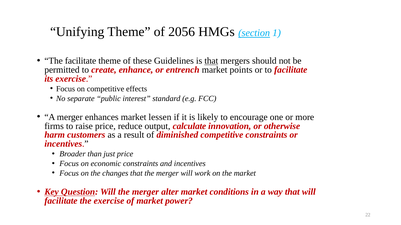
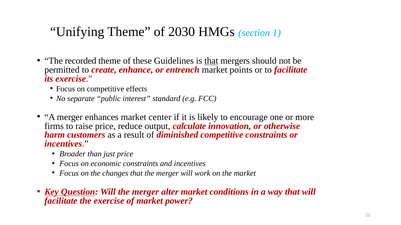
2056: 2056 -> 2030 (182, 32)
section underline: present -> none (254, 33)
The facilitate: facilitate -> recorded (81, 61)
lessen: lessen -> center (160, 117)
